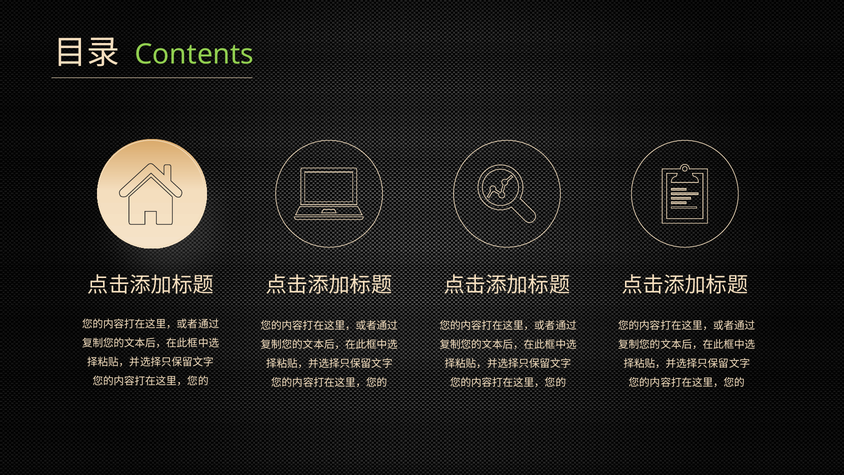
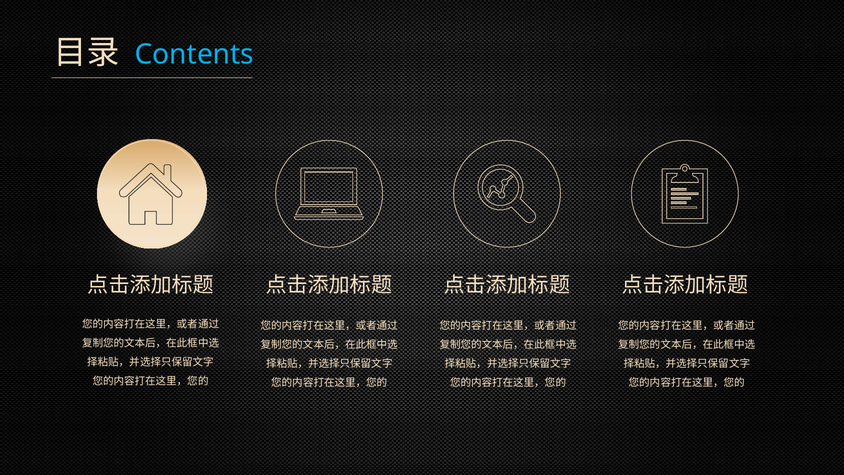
Contents colour: light green -> light blue (194, 54)
